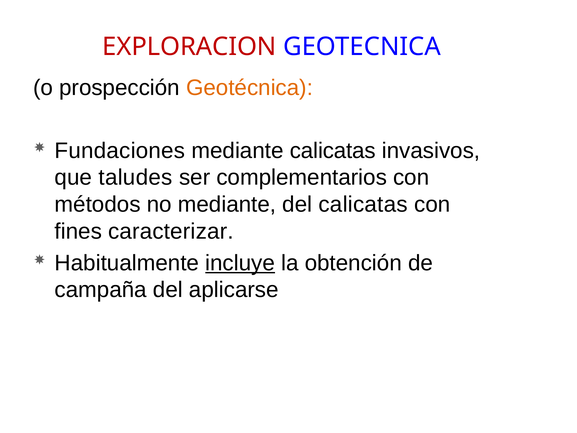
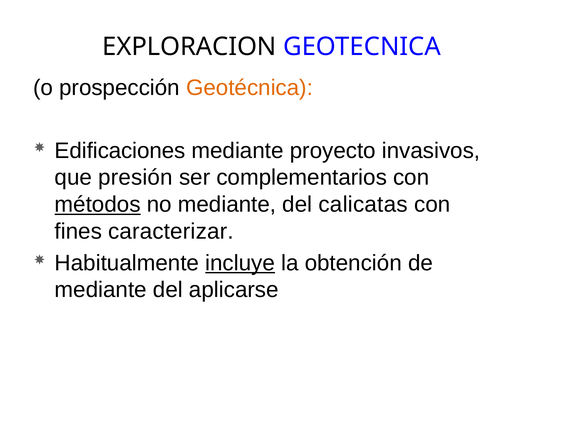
EXPLORACION colour: red -> black (189, 47)
Fundaciones: Fundaciones -> Edificaciones (120, 151)
mediante calicatas: calicatas -> proyecto (333, 151)
taludes: taludes -> presión (135, 177)
métodos underline: none -> present (98, 204)
campaña: campaña -> mediante (101, 290)
